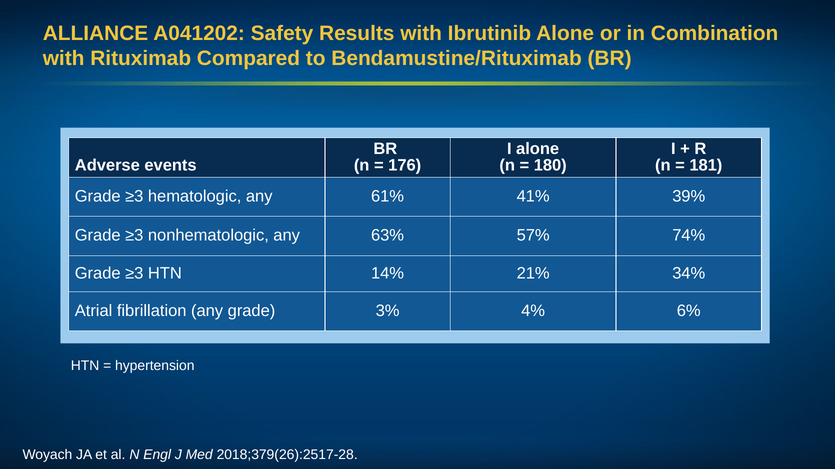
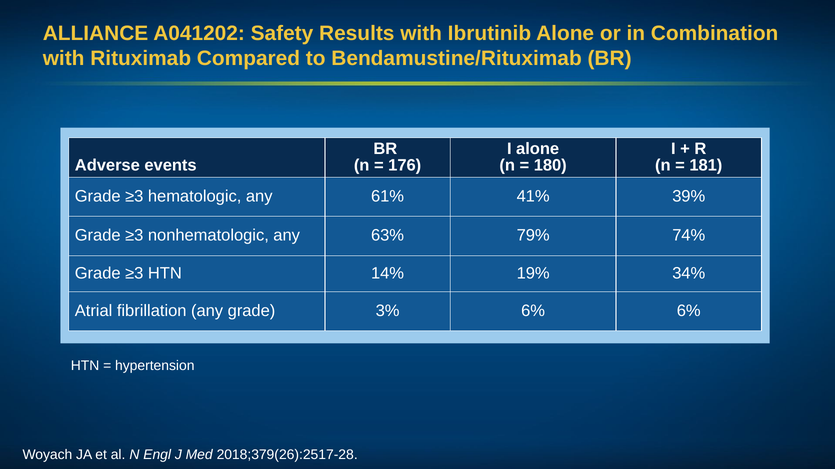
57%: 57% -> 79% (533, 236)
21%: 21% -> 19% (533, 273)
3% 4%: 4% -> 6% (533, 311)
